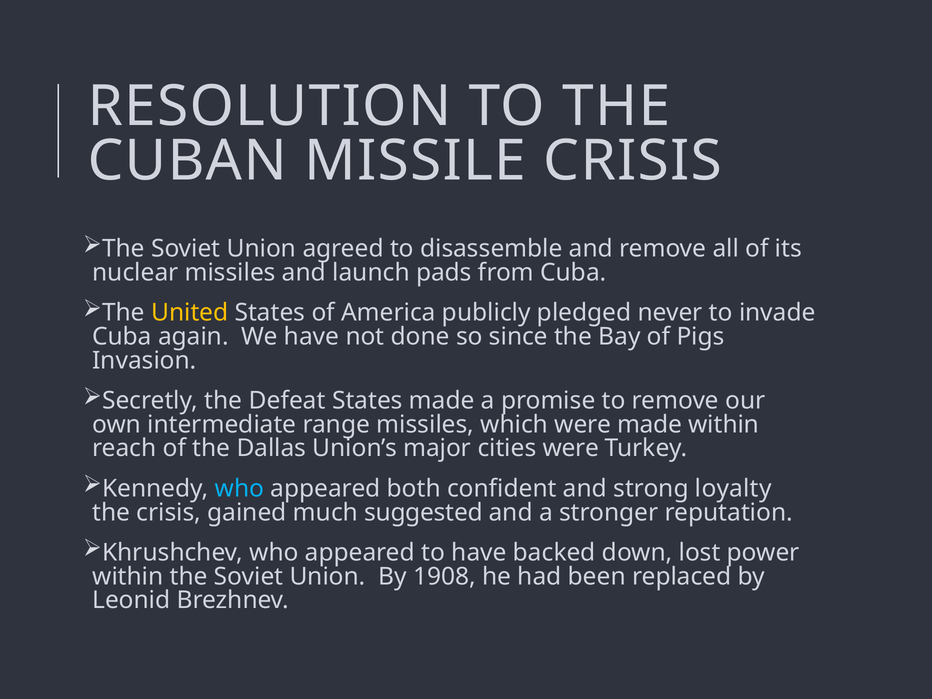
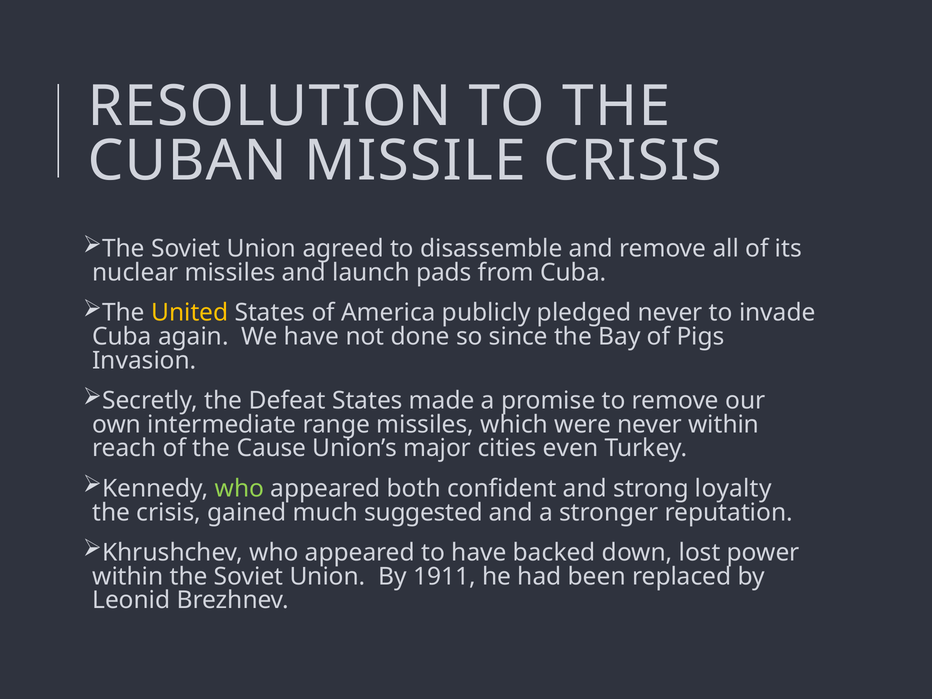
were made: made -> never (650, 424)
Dallas: Dallas -> Cause (271, 448)
cities were: were -> even (571, 448)
who colour: light blue -> light green (239, 489)
1908: 1908 -> 1911 (444, 576)
